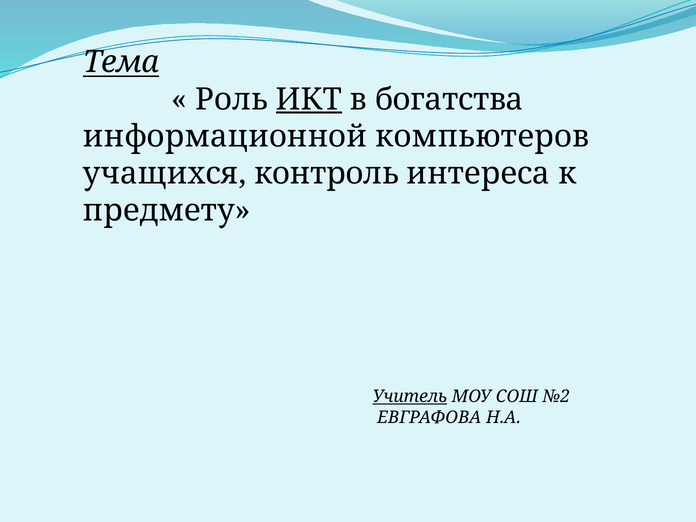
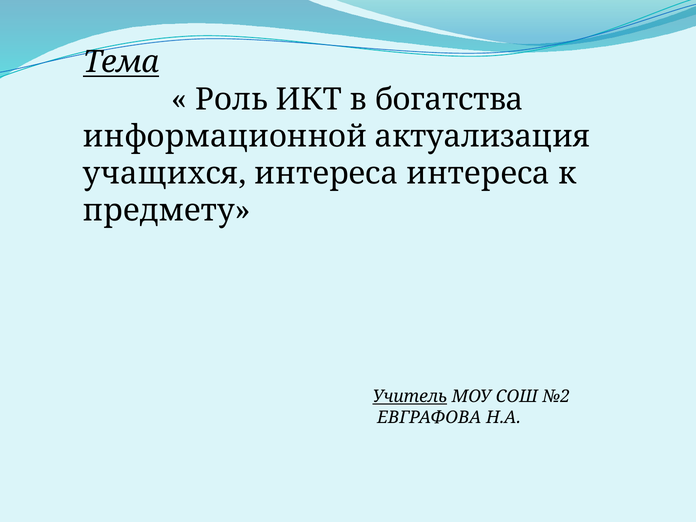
ИКТ underline: present -> none (309, 99)
компьютеров: компьютеров -> актуализация (483, 136)
учащихся контроль: контроль -> интереса (326, 174)
